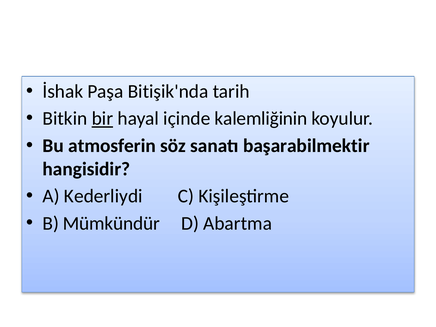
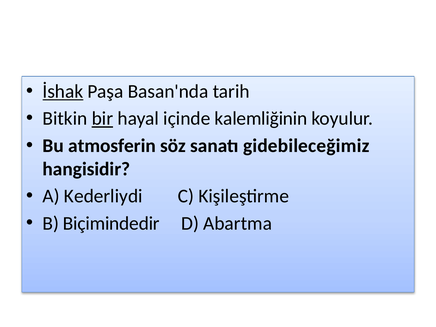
İshak underline: none -> present (63, 91)
Bitişik'nda: Bitişik'nda -> Basan'nda (168, 91)
başarabilmektir: başarabilmektir -> gidebileceğimiz (306, 146)
Mümkündür: Mümkündür -> Biçimindedir (111, 223)
